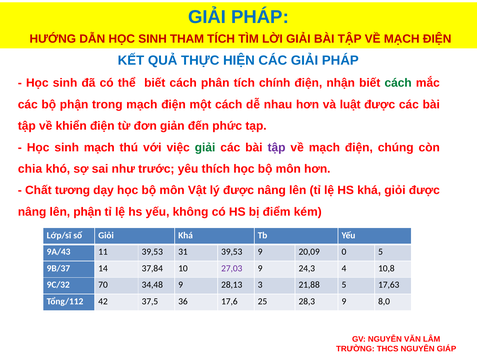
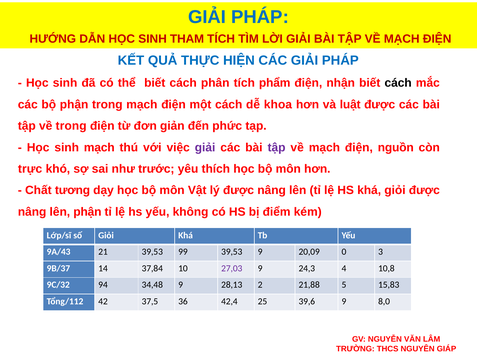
chính: chính -> phẩm (275, 83)
cách colour: green -> black (398, 83)
nhau: nhau -> khoa (278, 104)
về khiển: khiển -> trong (71, 126)
giải colour: green -> purple (205, 147)
chúng: chúng -> nguồn (396, 147)
chia: chia -> trực (30, 169)
11: 11 -> 21 (103, 252)
31: 31 -> 99 (183, 252)
0 5: 5 -> 3 (381, 252)
70: 70 -> 94 (103, 285)
3: 3 -> 2 (260, 285)
17,63: 17,63 -> 15,83 (389, 285)
17,6: 17,6 -> 42,4 (229, 301)
28,3: 28,3 -> 39,6 (307, 301)
